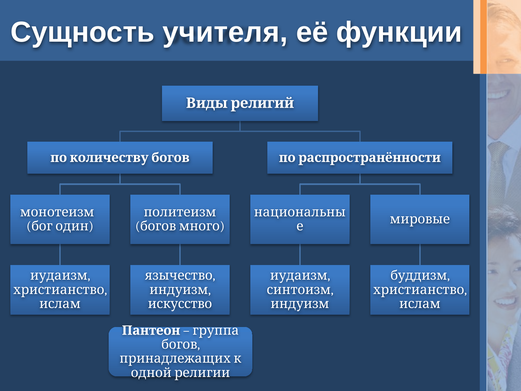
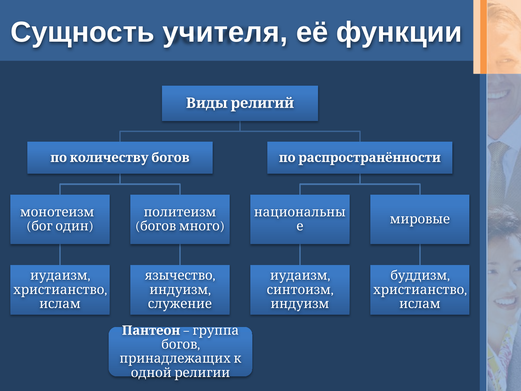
искусство: искусство -> служение (180, 304)
